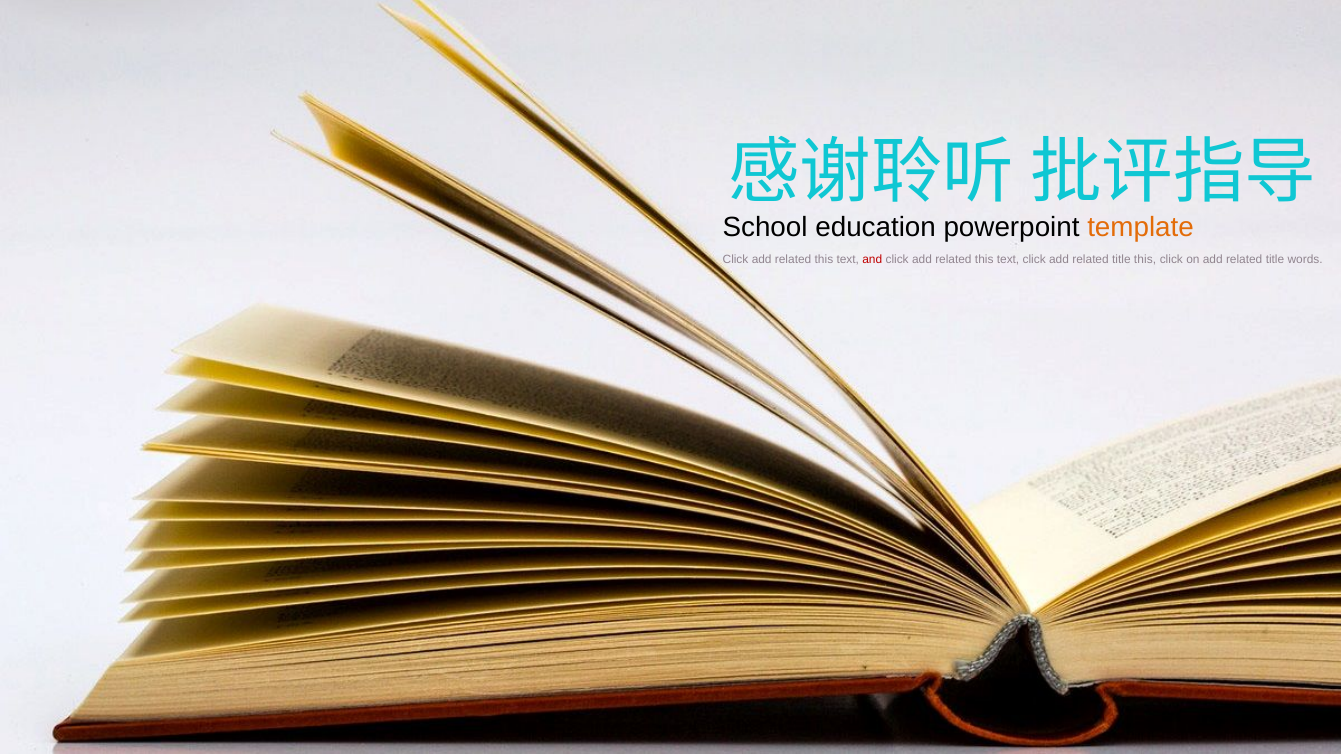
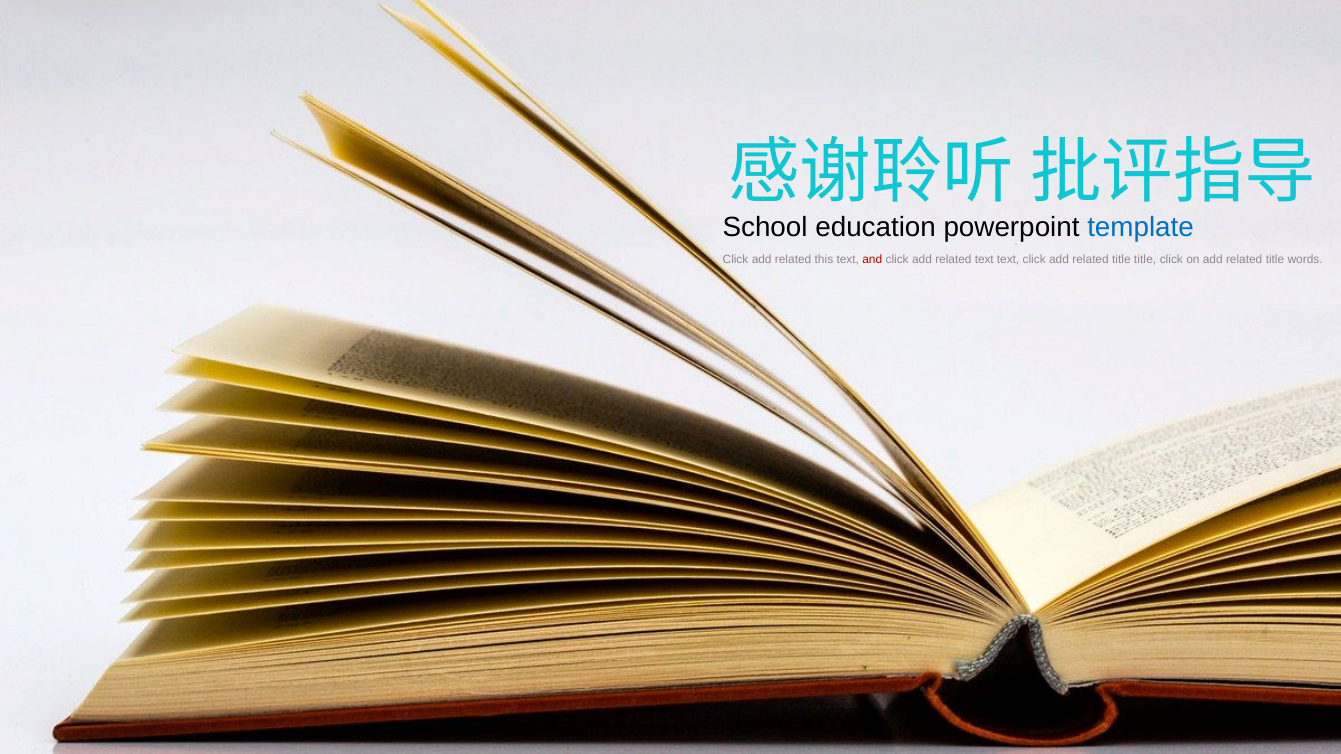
template colour: orange -> blue (1141, 227)
this: this -> text (984, 260)
title this: this -> title (1145, 260)
